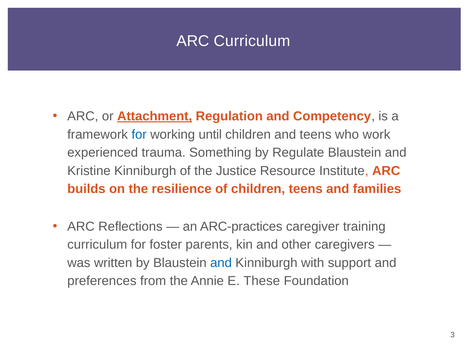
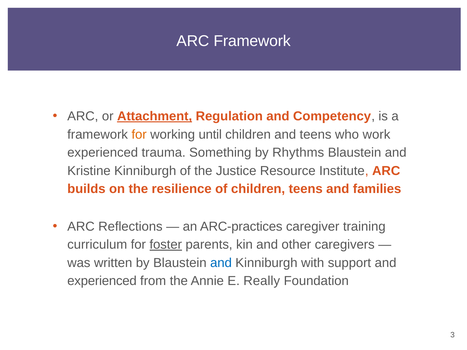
ARC Curriculum: Curriculum -> Framework (252, 41)
for colour: blue -> orange (139, 135)
Regulate: Regulate -> Rhythms (298, 153)
foster underline: none -> present (166, 245)
preferences: preferences -> experienced (102, 281)
These: These -> Really (262, 281)
